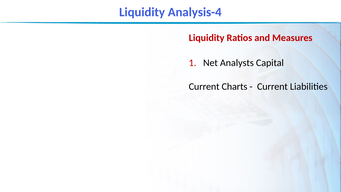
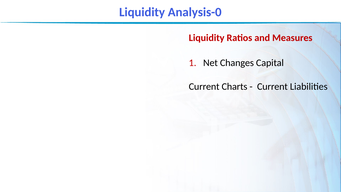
Analysis-4: Analysis-4 -> Analysis-0 (195, 12)
Analysts: Analysts -> Changes (237, 63)
